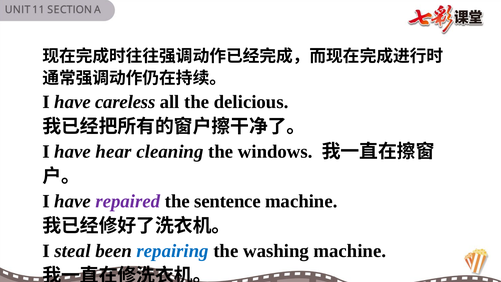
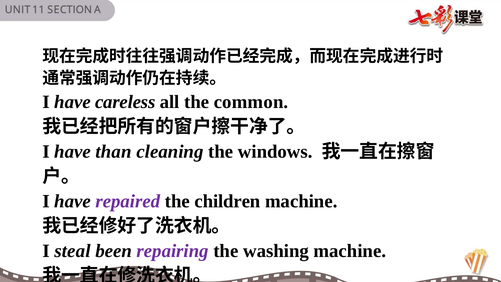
delicious: delicious -> common (251, 102)
hear: hear -> than (114, 152)
sentence: sentence -> children (228, 201)
repairing colour: blue -> purple (173, 251)
